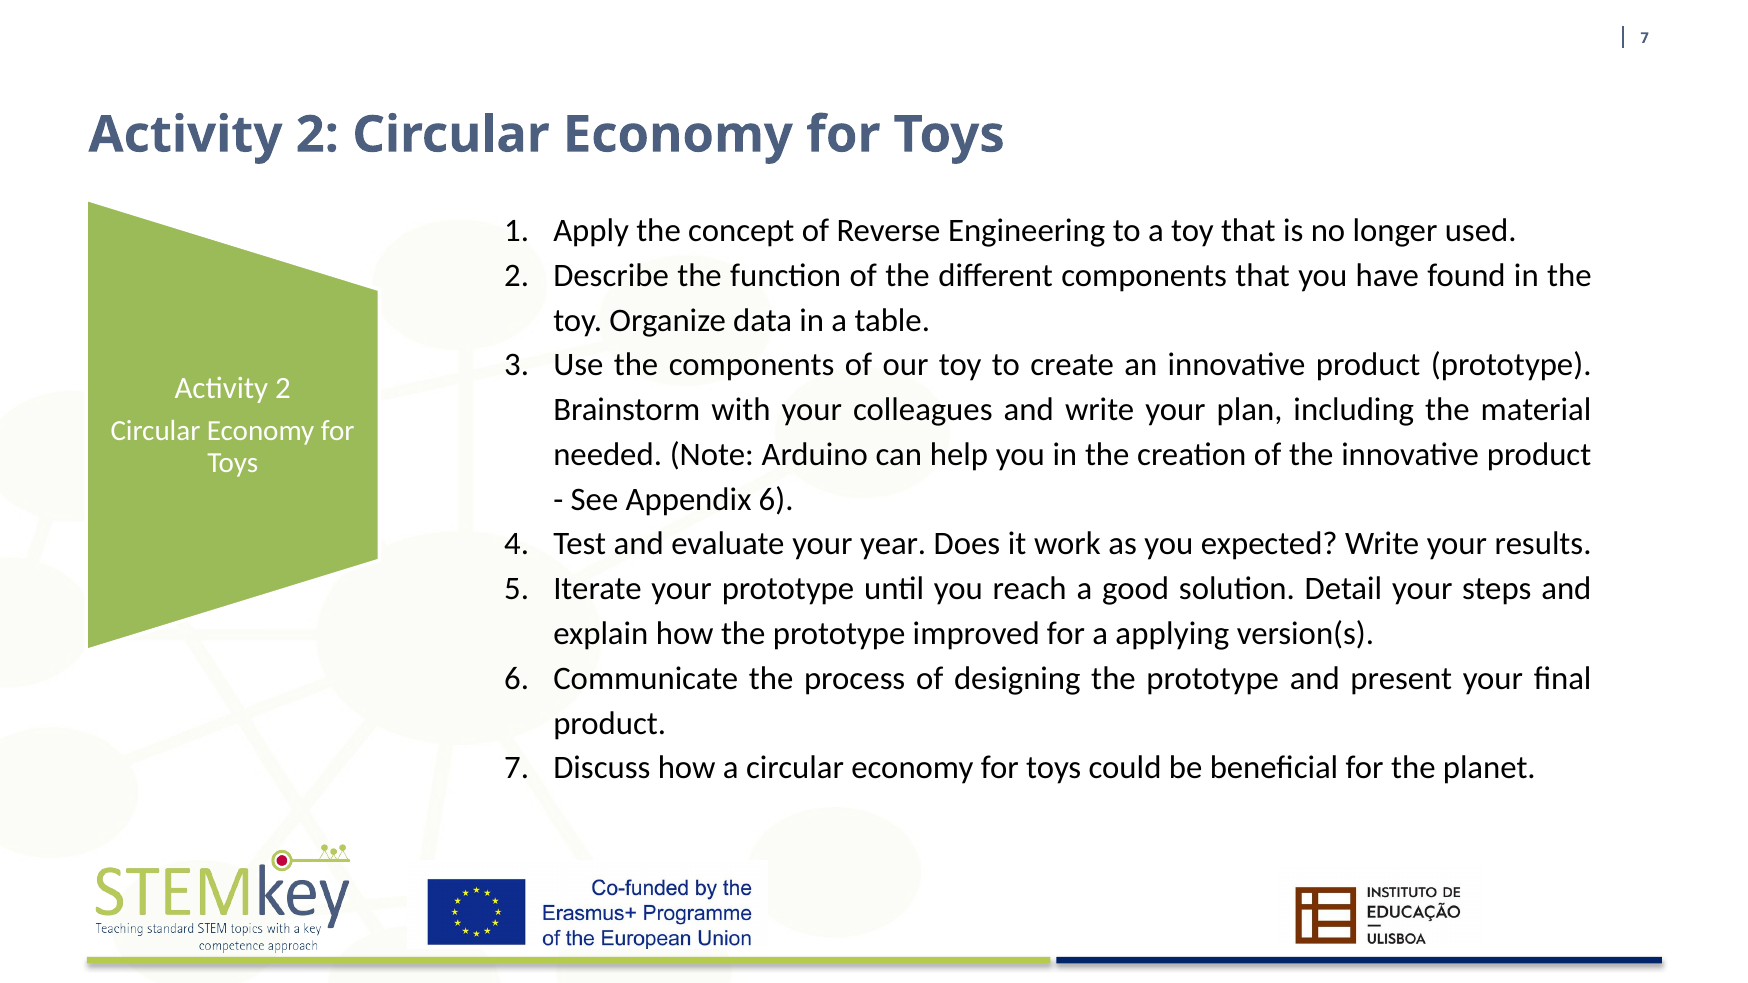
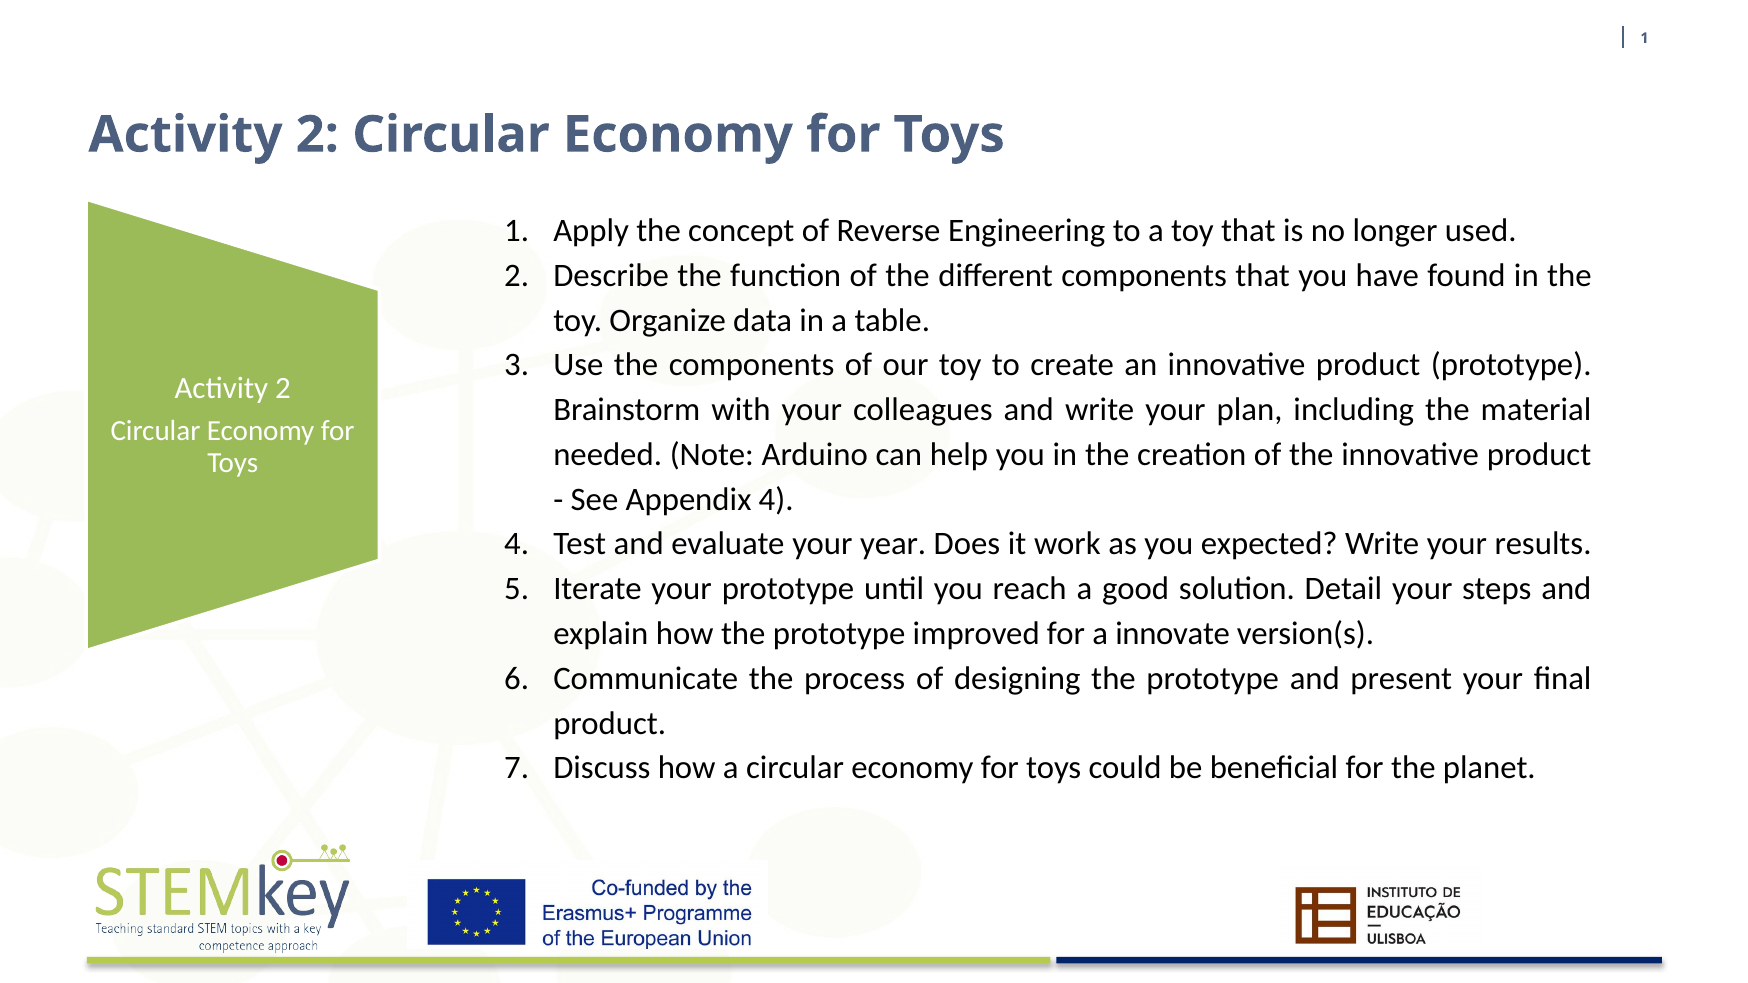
7: 7 -> 1 (1645, 38)
Appendix 6: 6 -> 4 (776, 499)
applying: applying -> innovate (1173, 634)
